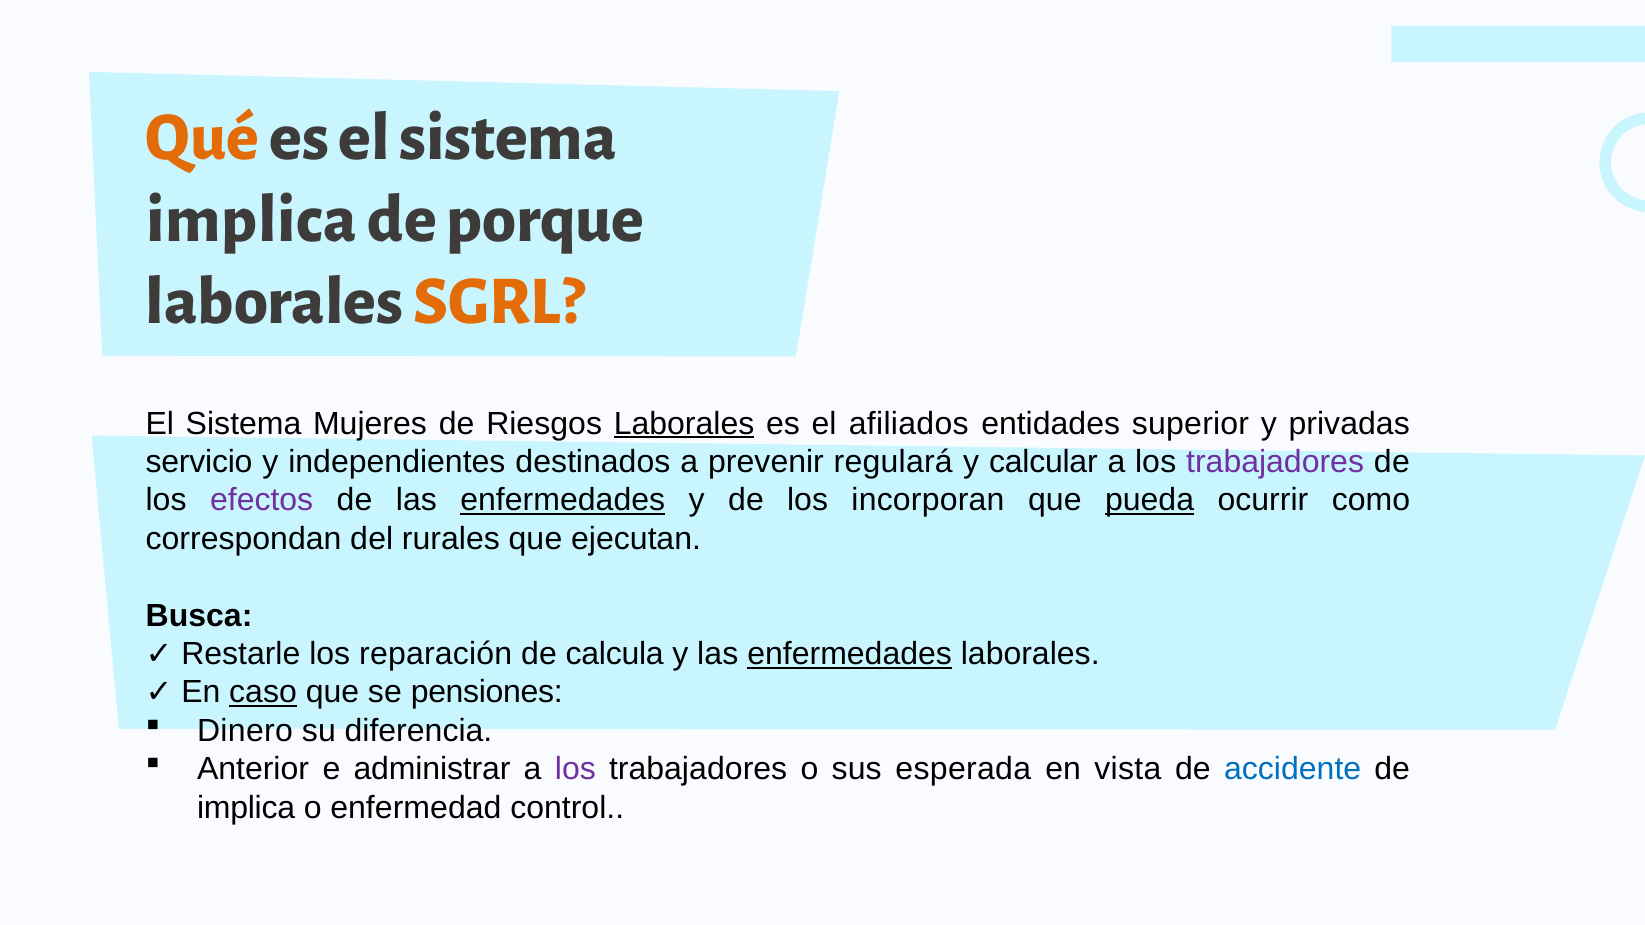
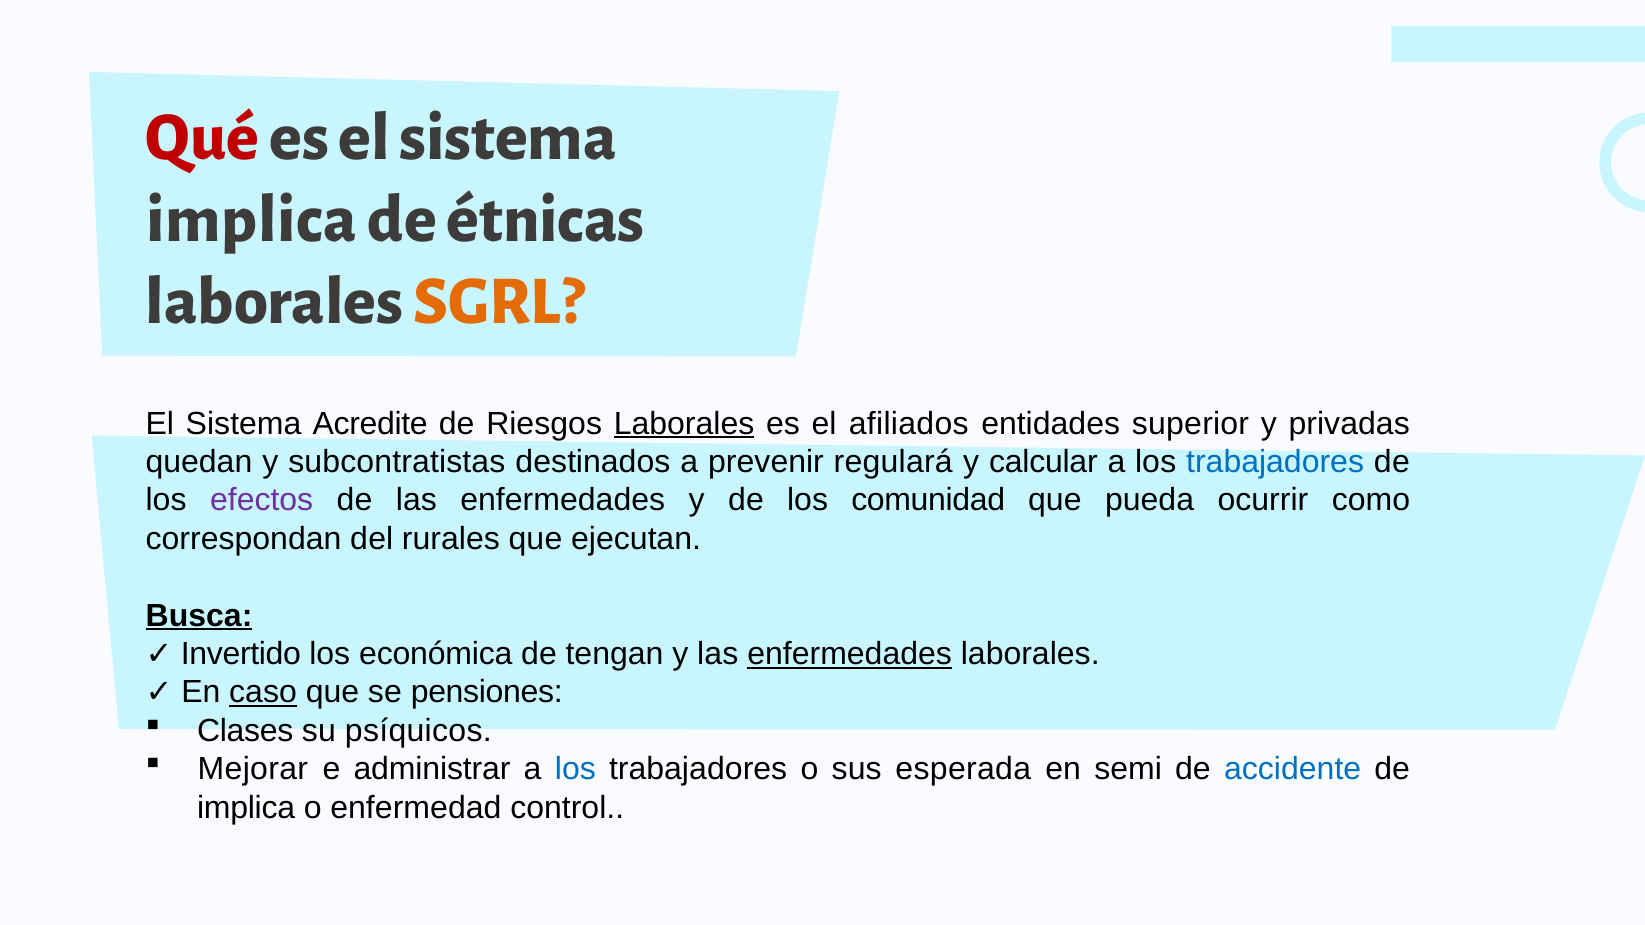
Qué colour: orange -> red (203, 137)
porque: porque -> étnicas (546, 219)
Mujeres: Mujeres -> Acredite (370, 424)
servicio: servicio -> quedan (199, 462)
independientes: independientes -> subcontratistas (397, 462)
trabajadores colour: purple -> blue (1275, 462)
enfermedades underline: present -> none (563, 501)
incorporan: incorporan -> comunidad (928, 501)
pueda underline: present -> none (1150, 501)
Busca underline: none -> present (199, 616)
Restarle: Restarle -> Invertido (241, 654)
reparación: reparación -> económica (436, 654)
calcula: calcula -> tengan (615, 654)
Dinero: Dinero -> Clases (245, 731)
diferencia: diferencia -> psíquicos (418, 731)
Anterior: Anterior -> Mejorar (253, 769)
los colour: purple -> blue (575, 769)
vista: vista -> semi (1128, 769)
